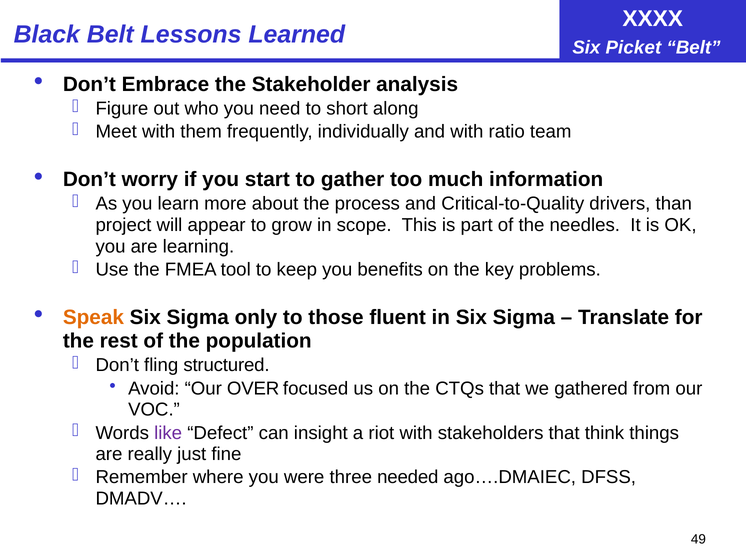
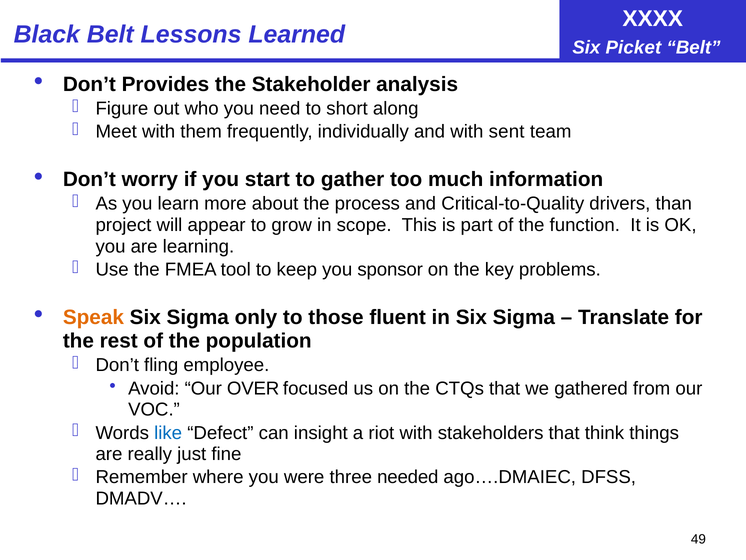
Embrace: Embrace -> Provides (165, 84)
ratio: ratio -> sent (507, 132)
needles: needles -> function (585, 225)
benefits: benefits -> sponsor (390, 269)
structured: structured -> employee (226, 365)
like colour: purple -> blue (168, 432)
